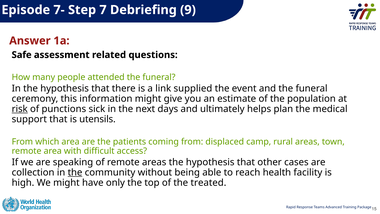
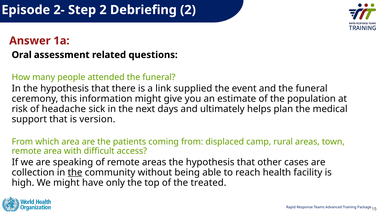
7-: 7- -> 2- (59, 10)
Step 7: 7 -> 2 (103, 10)
Debriefing 9: 9 -> 2 (188, 10)
Safe: Safe -> Oral (22, 55)
risk underline: present -> none (20, 109)
punctions: punctions -> headache (64, 109)
utensils: utensils -> version (97, 119)
